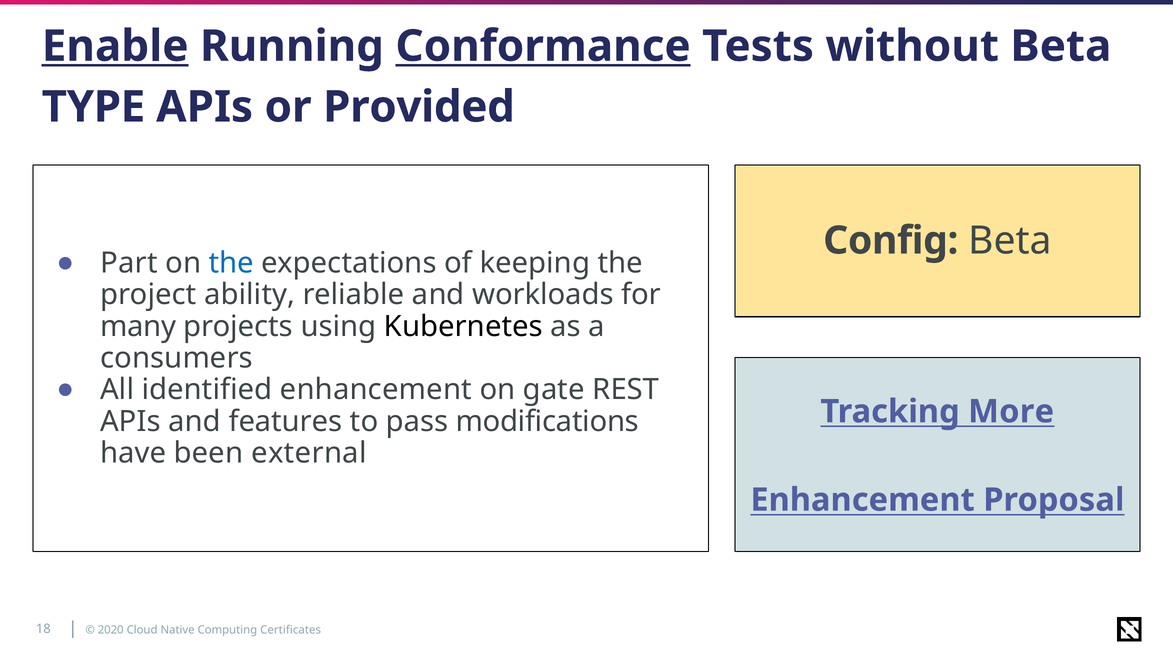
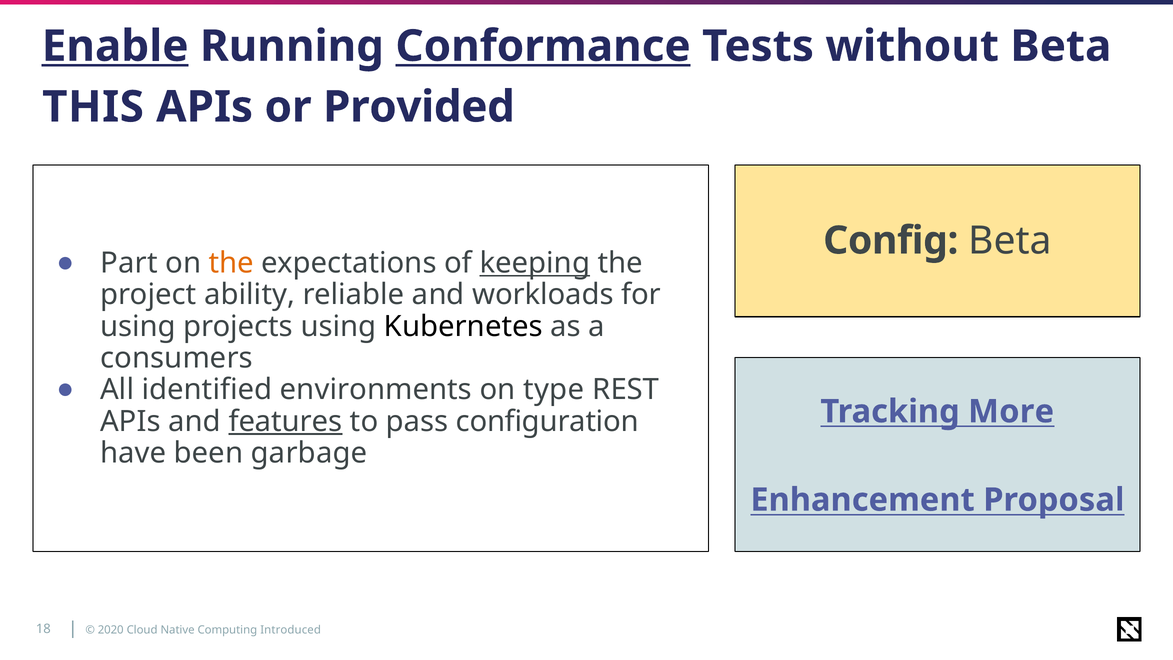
TYPE: TYPE -> THIS (93, 107)
the colour: blue -> orange (231, 263)
keeping underline: none -> present (535, 263)
many: many -> using (138, 326)
identified enhancement: enhancement -> environments (376, 390)
gate: gate -> type (554, 390)
features underline: none -> present (285, 421)
modifications: modifications -> configuration (547, 421)
external: external -> garbage (309, 453)
Certificates: Certificates -> Introduced (291, 630)
